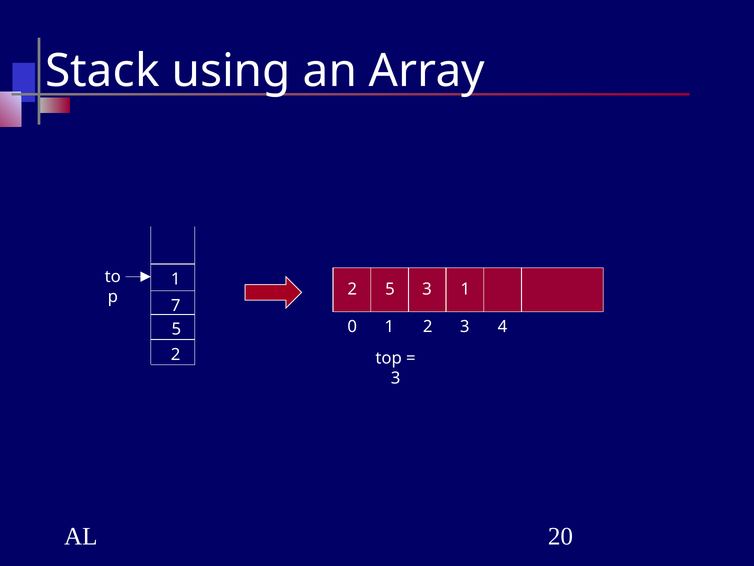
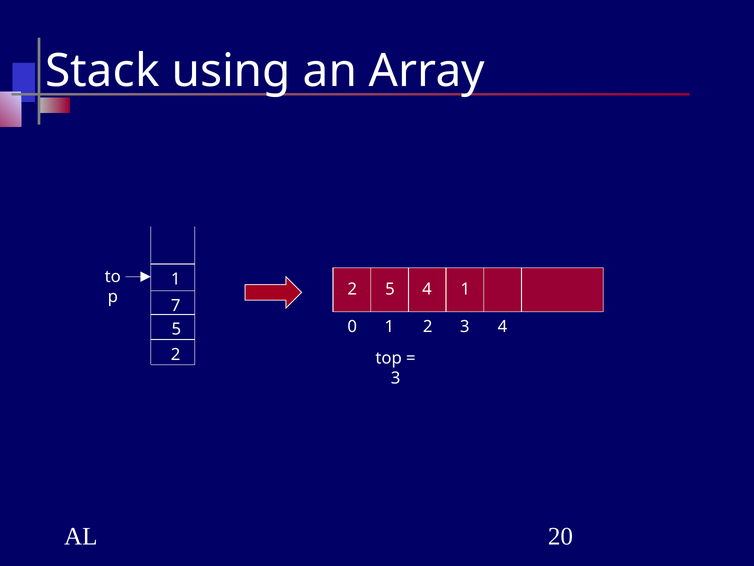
5 3: 3 -> 4 (427, 289)
